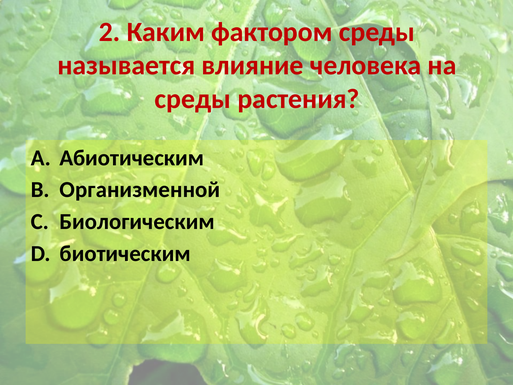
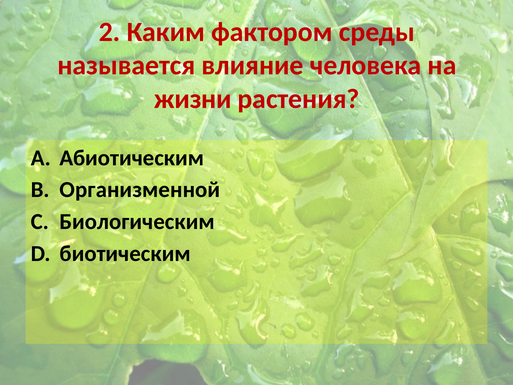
среды: среды -> жизни (193, 99)
